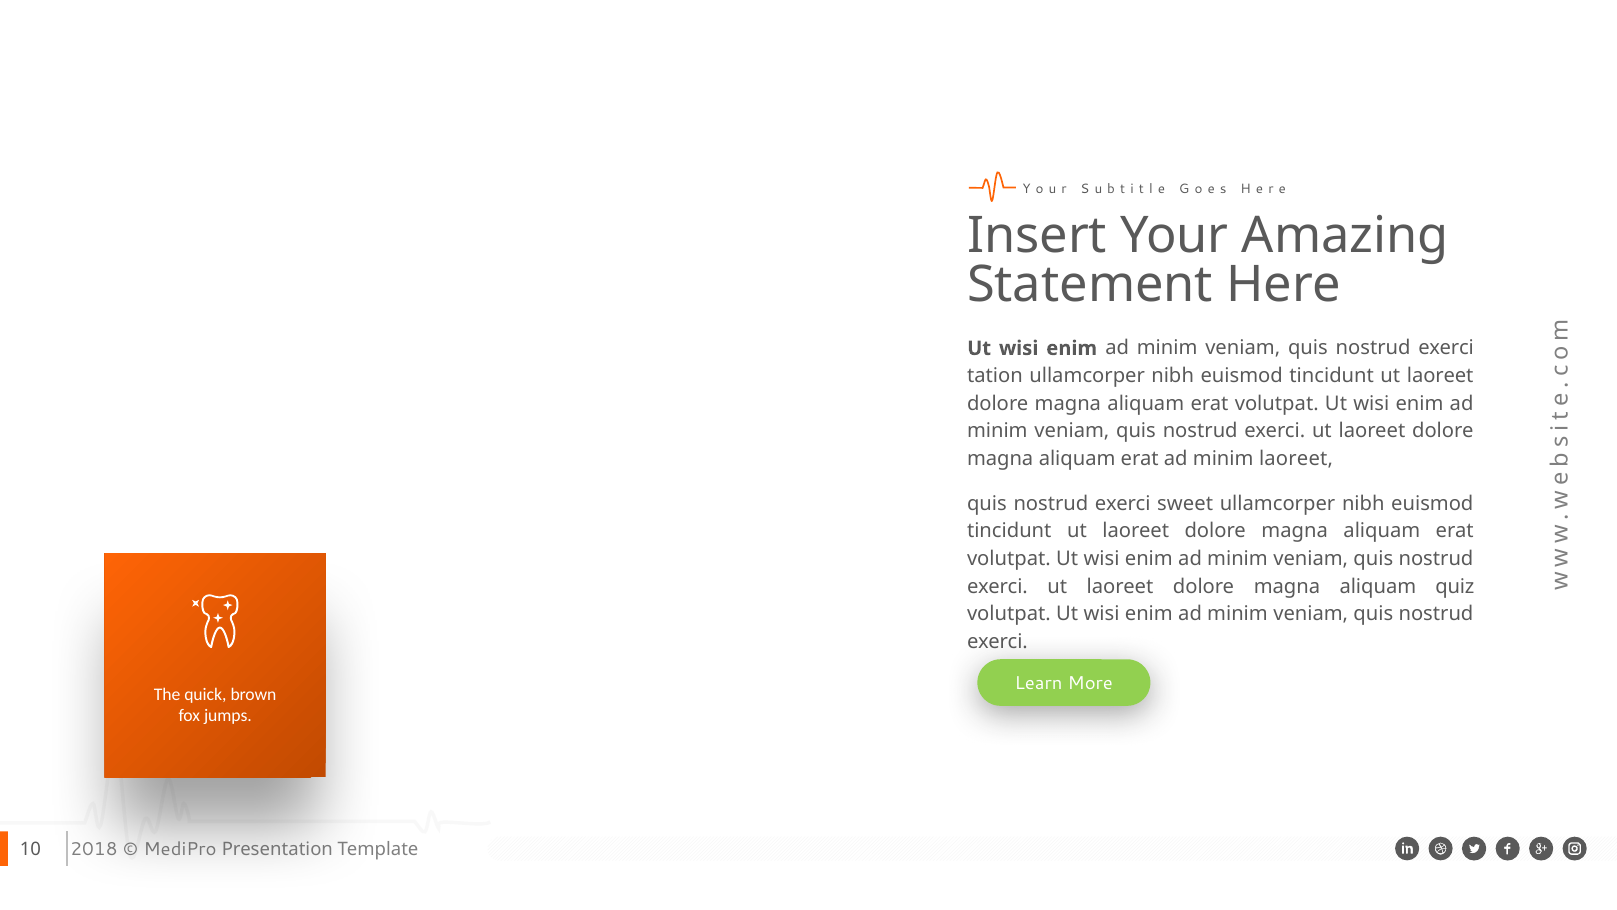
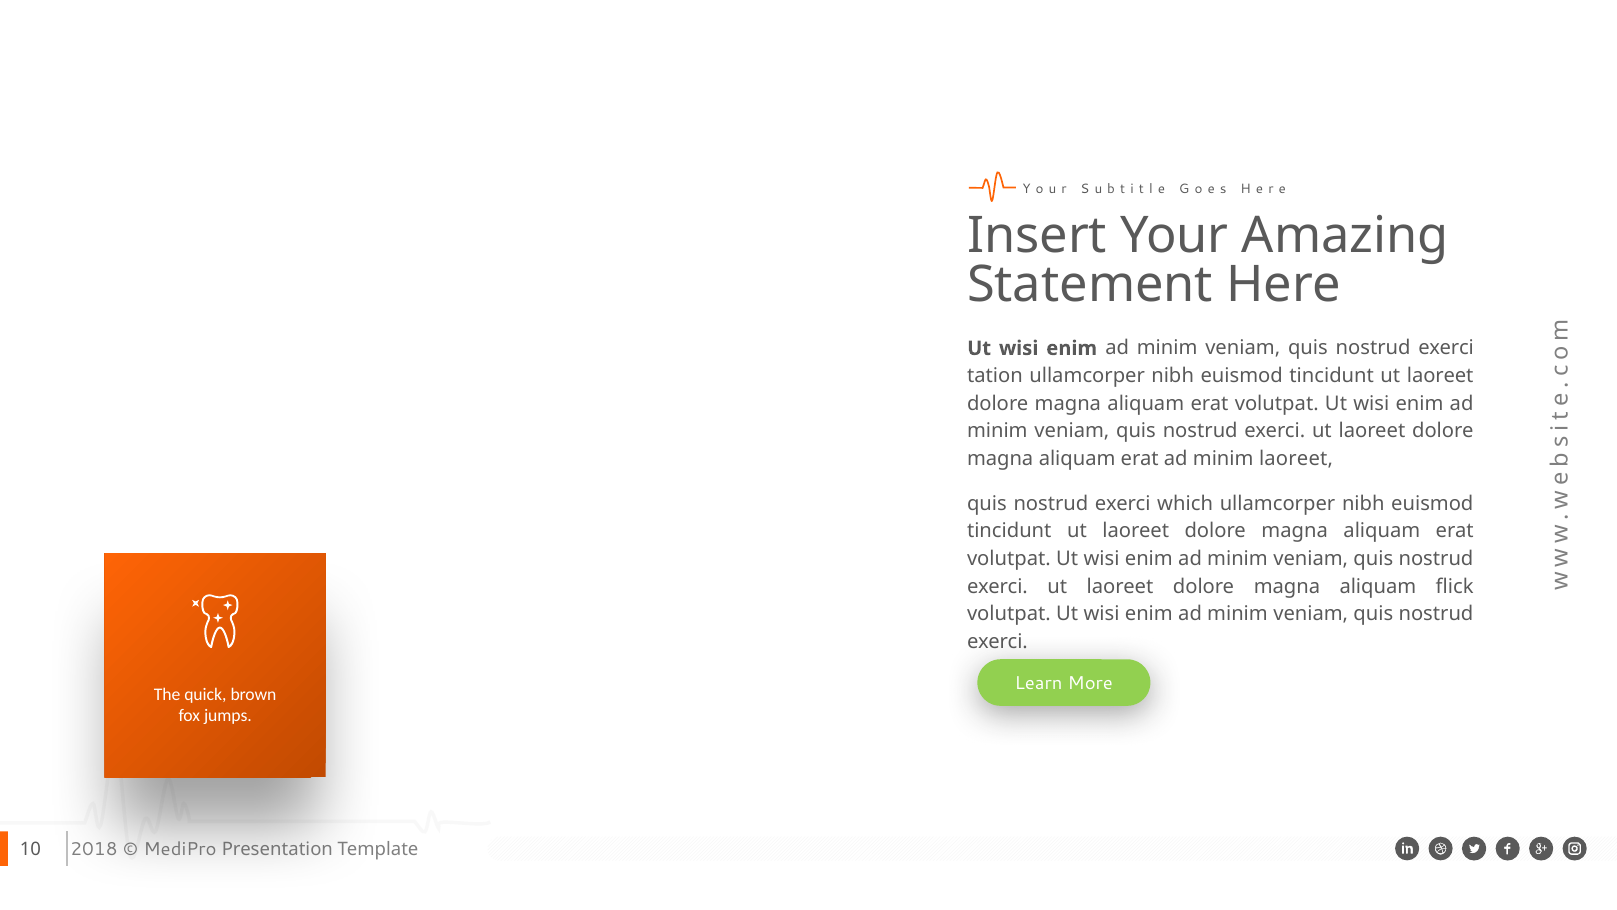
sweet: sweet -> which (1185, 503)
quiz: quiz -> flick (1455, 586)
